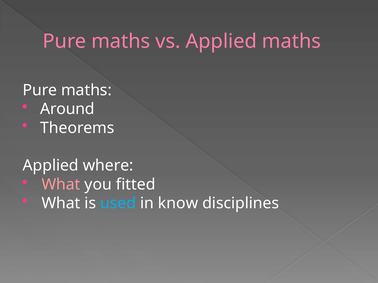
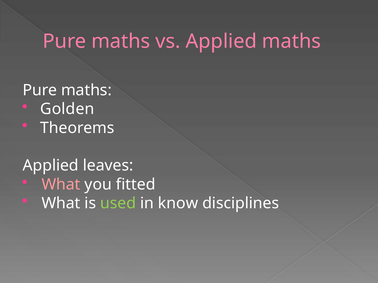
Around: Around -> Golden (67, 109)
where: where -> leaves (108, 166)
used colour: light blue -> light green (118, 204)
